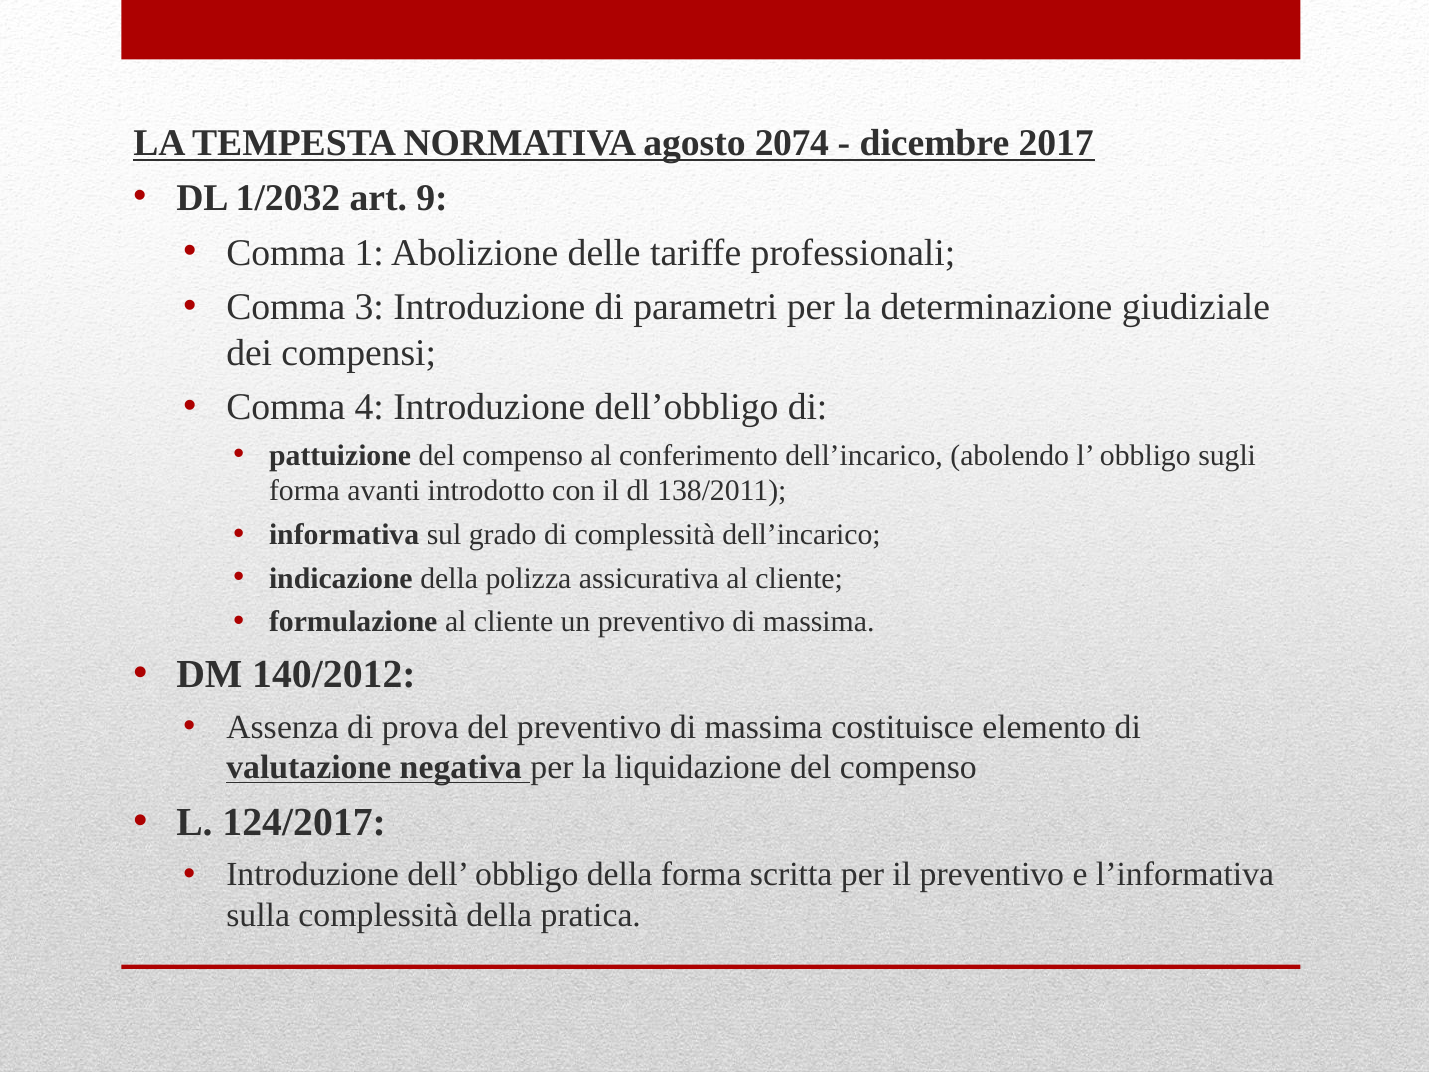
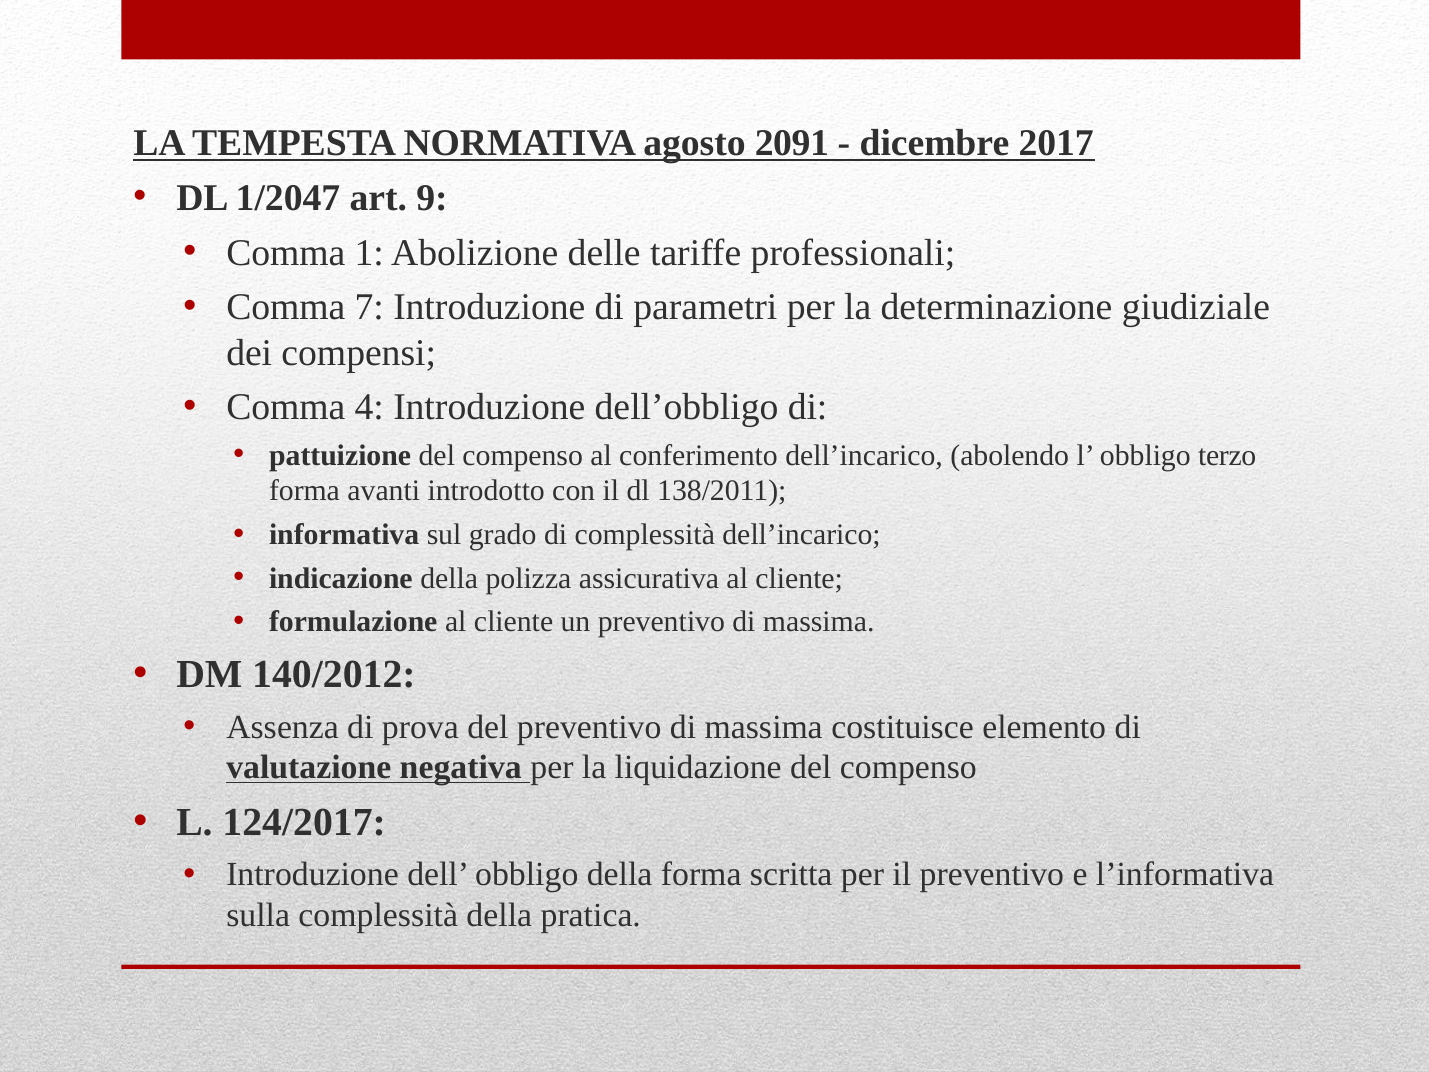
2074: 2074 -> 2091 (792, 143)
1/2032: 1/2032 -> 1/2047 (288, 198)
3: 3 -> 7 (369, 307)
sugli: sugli -> terzo (1227, 455)
